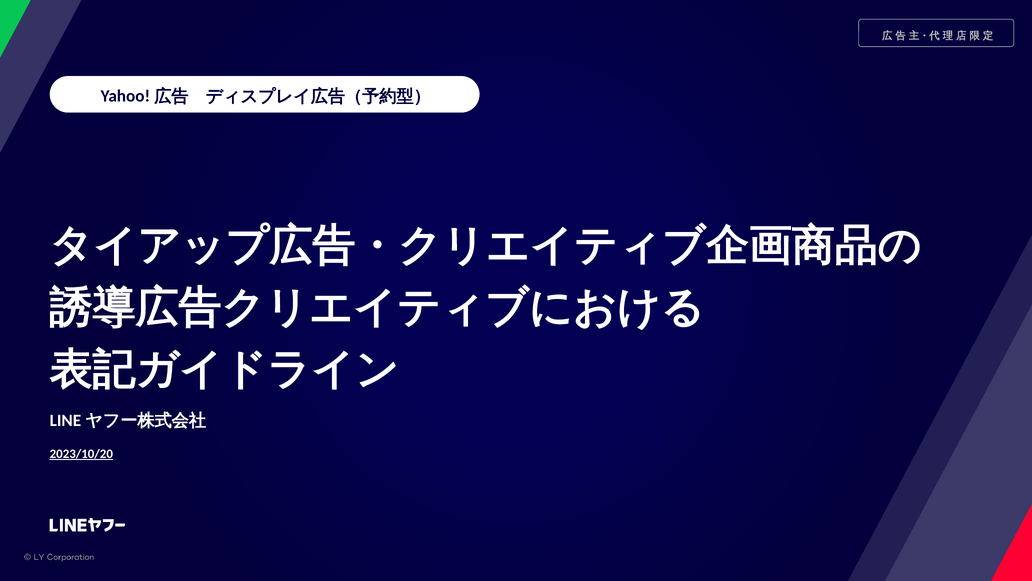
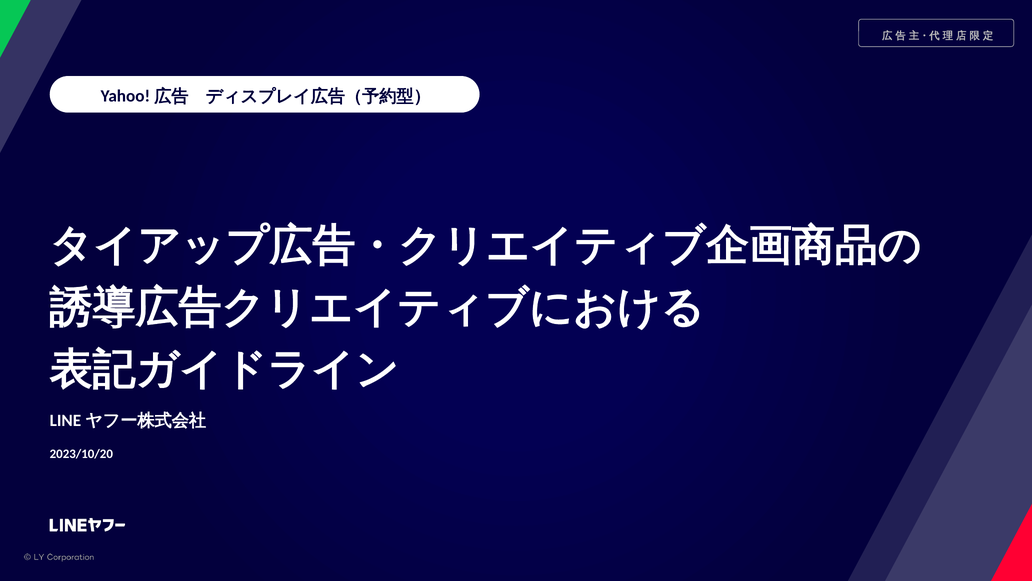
2023/10/20 underline: present -> none (81, 454)
